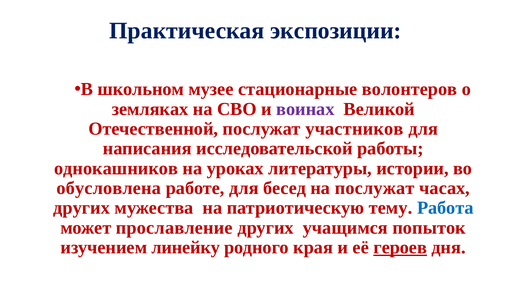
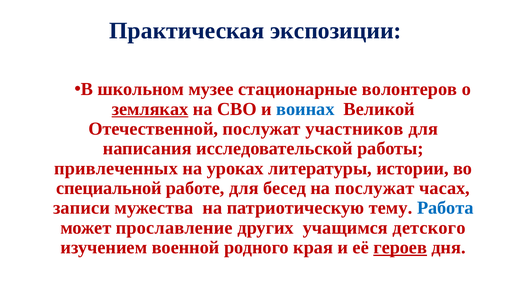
земляках underline: none -> present (150, 109)
воинах colour: purple -> blue (305, 109)
однокашников: однокашников -> привлеченных (116, 168)
обусловлена: обусловлена -> специальной (109, 188)
других: других -> записи (82, 208)
попыток: попыток -> детского (429, 228)
линейку: линейку -> военной (186, 247)
